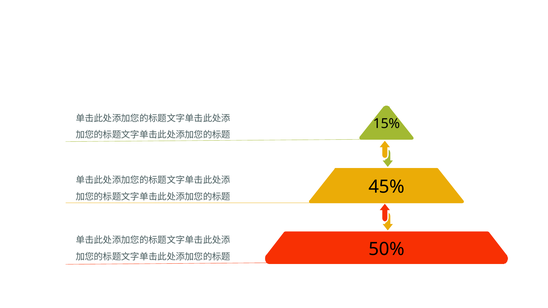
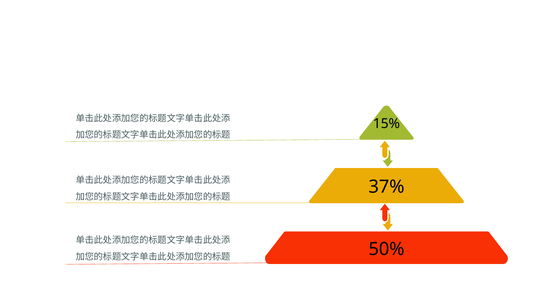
45%: 45% -> 37% (386, 187)
